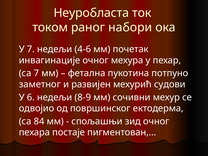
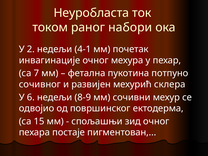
У 7: 7 -> 2 (31, 49)
4-6: 4-6 -> 4-1 (83, 49)
заметног: заметног -> сочивног (40, 84)
судови: судови -> склера (170, 84)
84: 84 -> 15 (39, 121)
